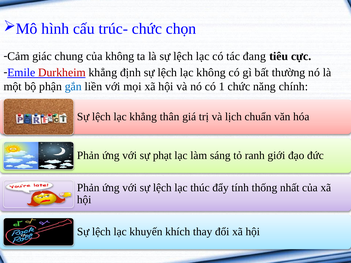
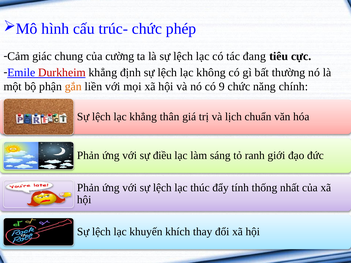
chọn: chọn -> phép (181, 29)
của không: không -> cường (120, 56)
gắn colour: blue -> orange (73, 87)
1: 1 -> 9 (222, 87)
phạt: phạt -> điều (162, 156)
